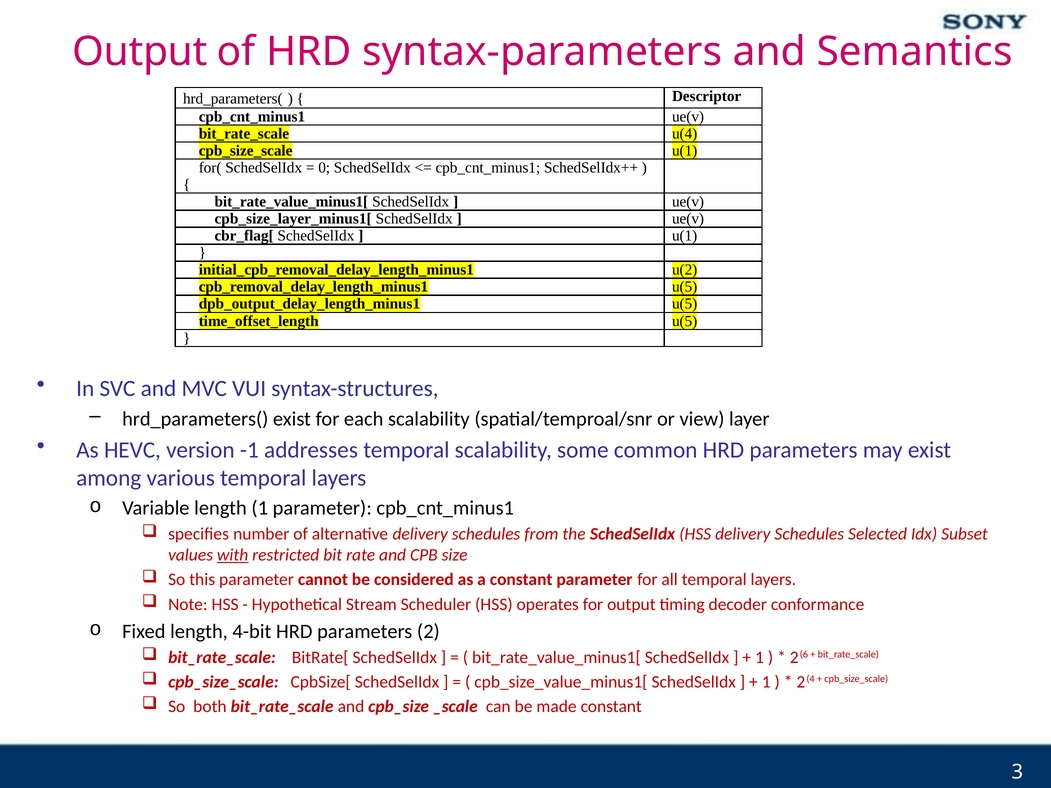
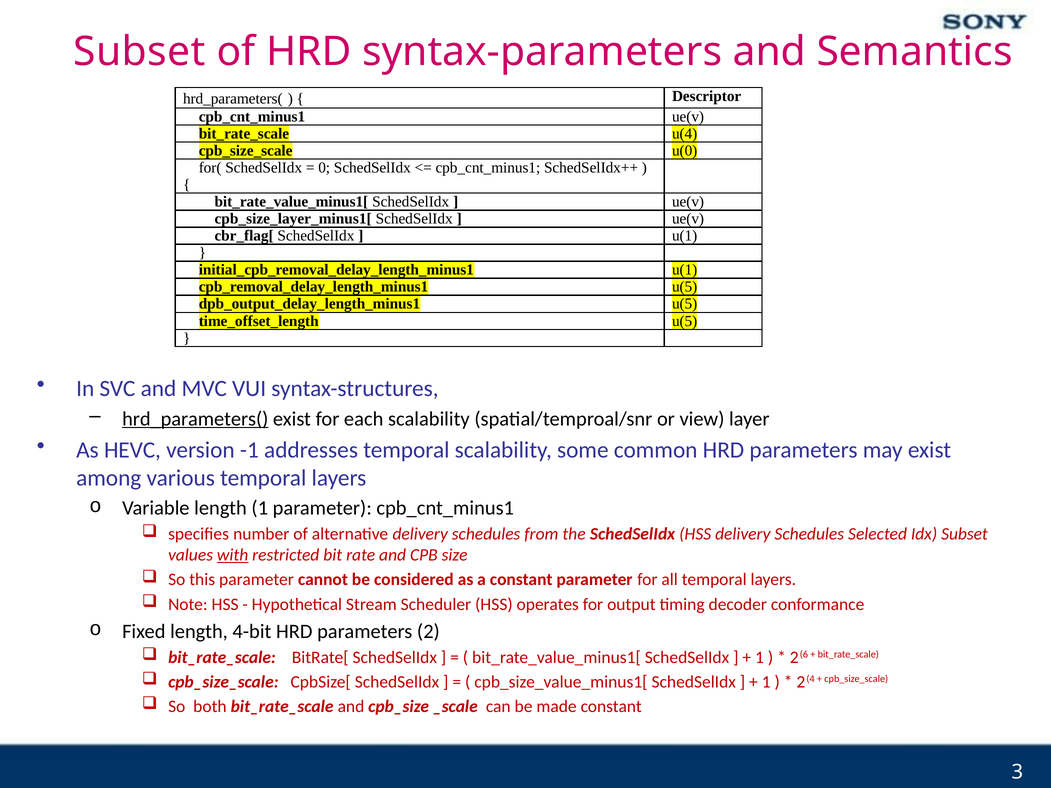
Output: Output -> Subset (139, 52)
cpb_size_scale u(1: u(1 -> u(0 (685, 151)
u(2: u(2 -> u(1 (685, 270)
hrd_parameters( underline: none -> present (195, 419)
